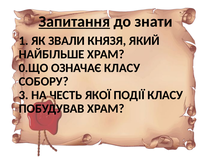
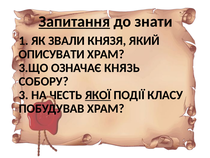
НАЙБІЛЬШЕ: НАЙБІЛЬШЕ -> ОПИСУВАТИ (52, 54)
0.ЩО: 0.ЩО -> 3.ЩО (33, 68)
ОЗНАЧАЄ КЛАСУ: КЛАСУ -> КНЯЗЬ (122, 68)
ЯКОЇ underline: none -> present (98, 95)
